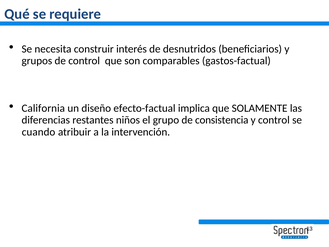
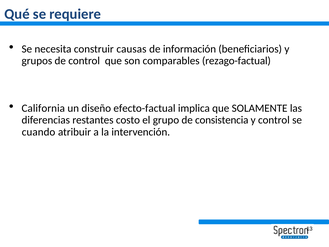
interés: interés -> causas (131, 49)
desnutridos: desnutridos -> información (189, 49)
gastos-factual: gastos-factual -> rezago-factual (236, 61)
niños: niños -> costo (128, 120)
